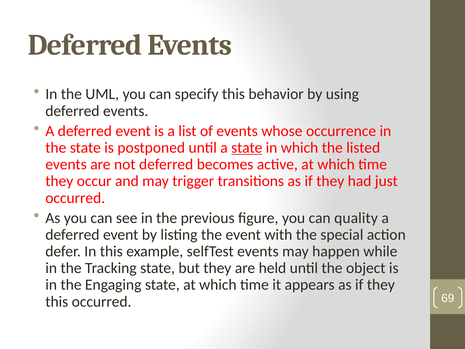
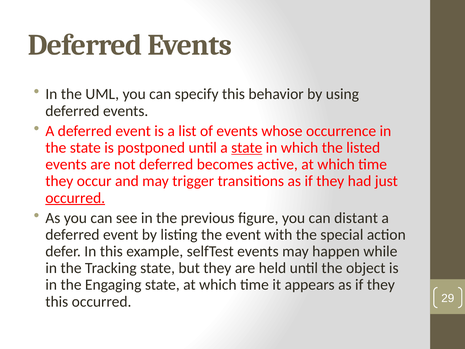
occurred underline: none -> present (75, 198)
quality: quality -> distant (356, 218)
69: 69 -> 29 (448, 298)
